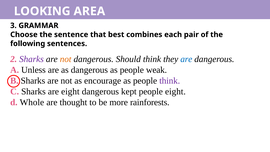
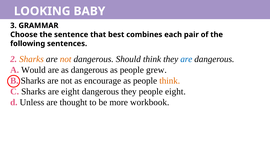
AREA: AREA -> BABY (89, 11)
Sharks colour: purple -> orange (31, 59)
Unless: Unless -> Would (33, 70)
weak: weak -> grew (156, 70)
think colour: purple -> orange (170, 81)
dangerous kept: kept -> they (129, 91)
Whole: Whole -> Unless (32, 102)
rainforests: rainforests -> workbook (150, 102)
